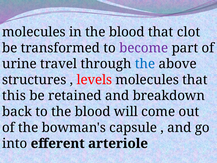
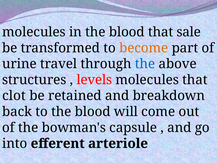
clot: clot -> sale (189, 32)
become colour: purple -> orange (144, 48)
this: this -> clot (14, 96)
